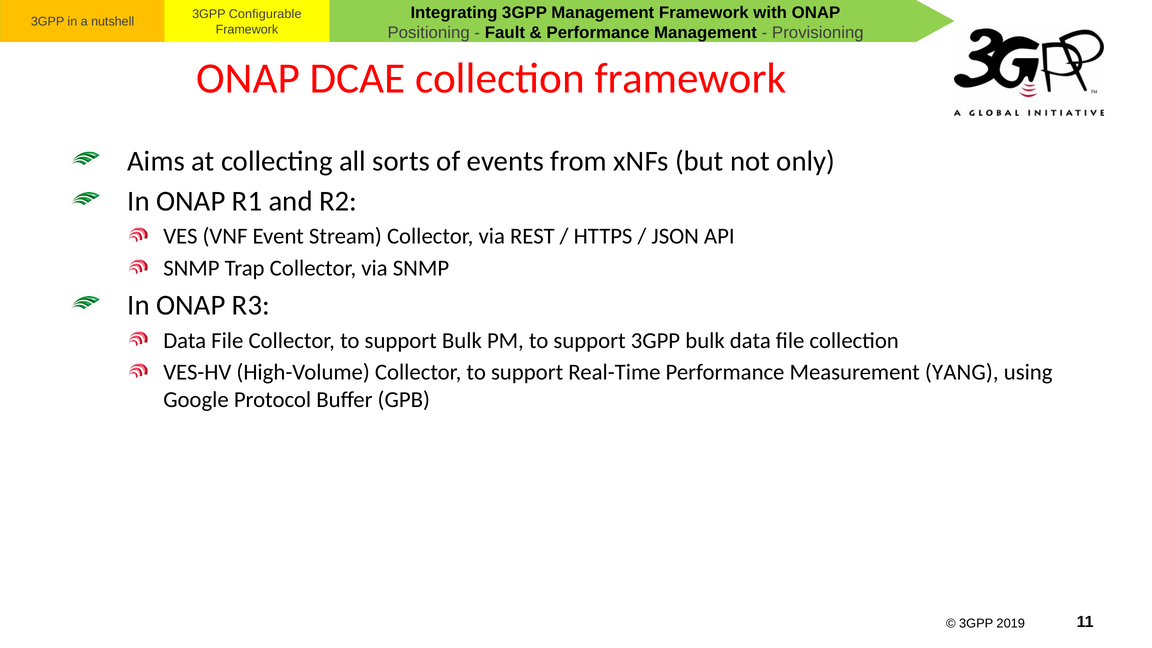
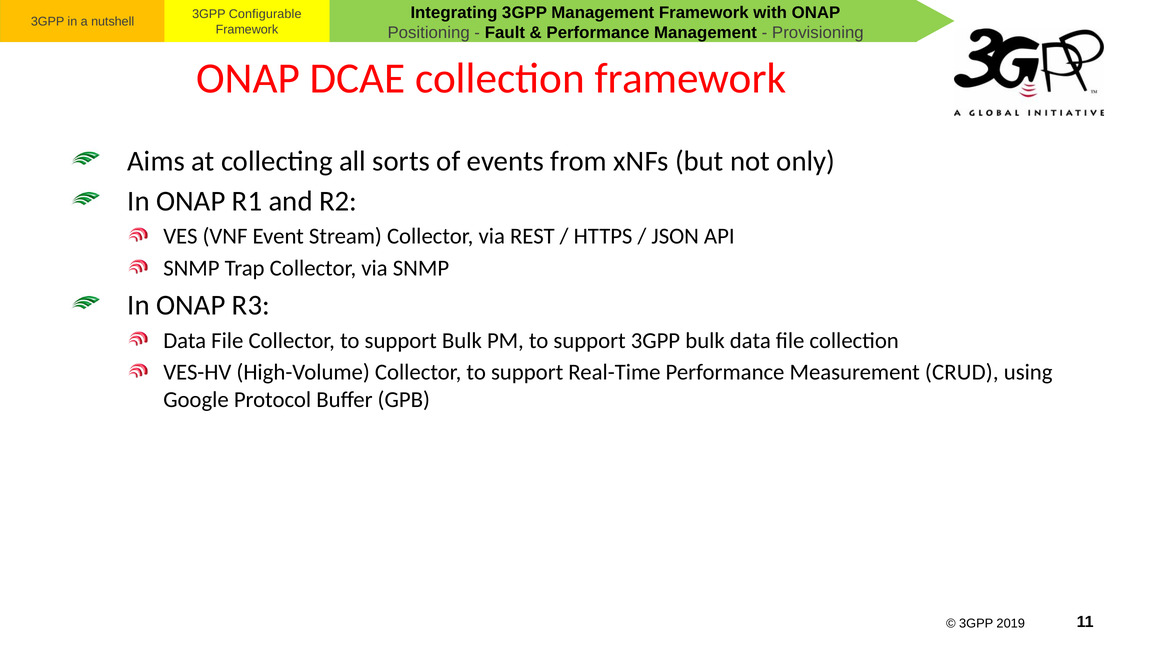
YANG: YANG -> CRUD (962, 372)
